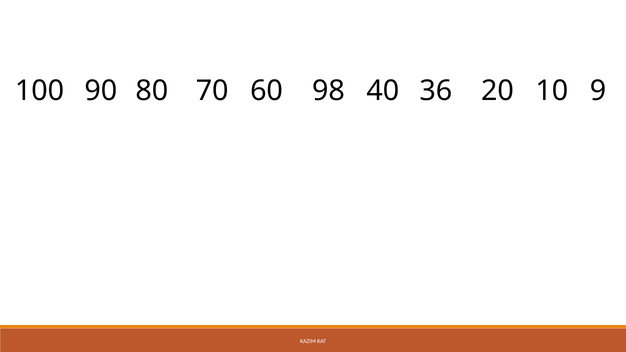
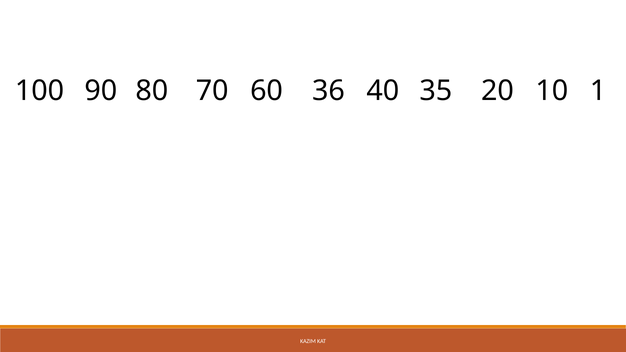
98: 98 -> 36 (328, 91)
36: 36 -> 35 (436, 91)
9: 9 -> 1 (598, 91)
